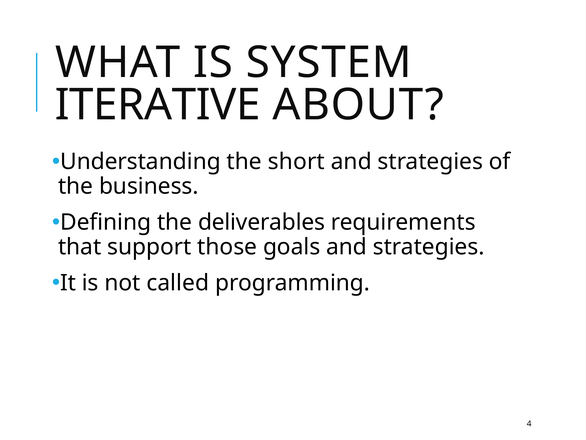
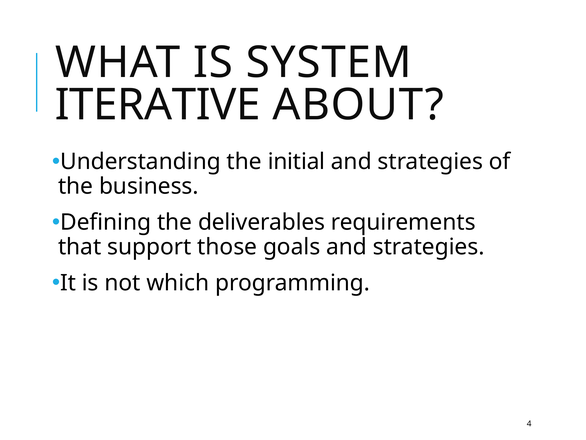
short: short -> initial (296, 162)
called: called -> which (178, 283)
